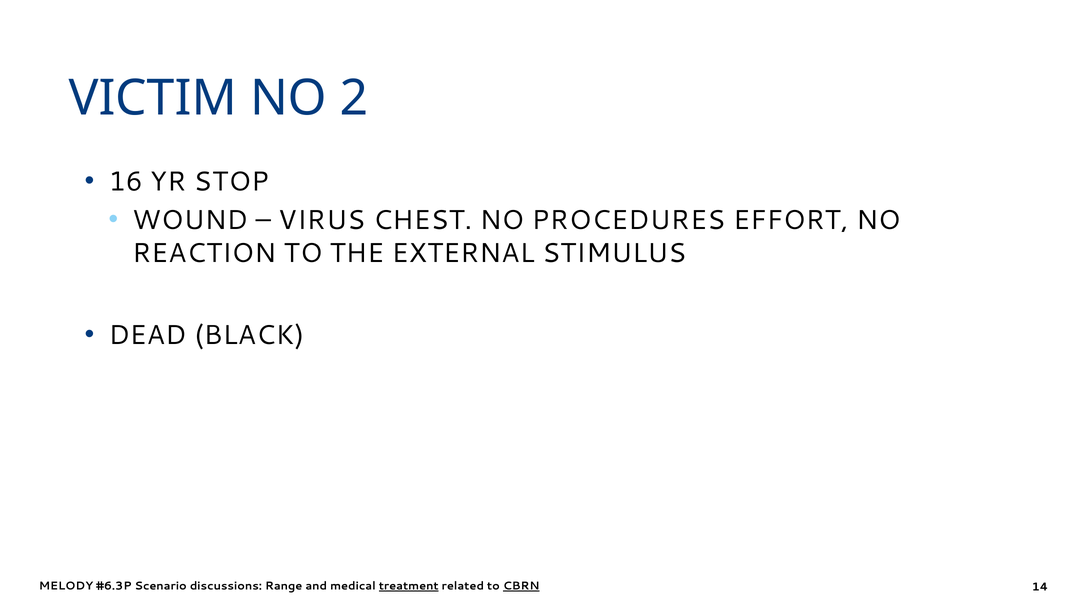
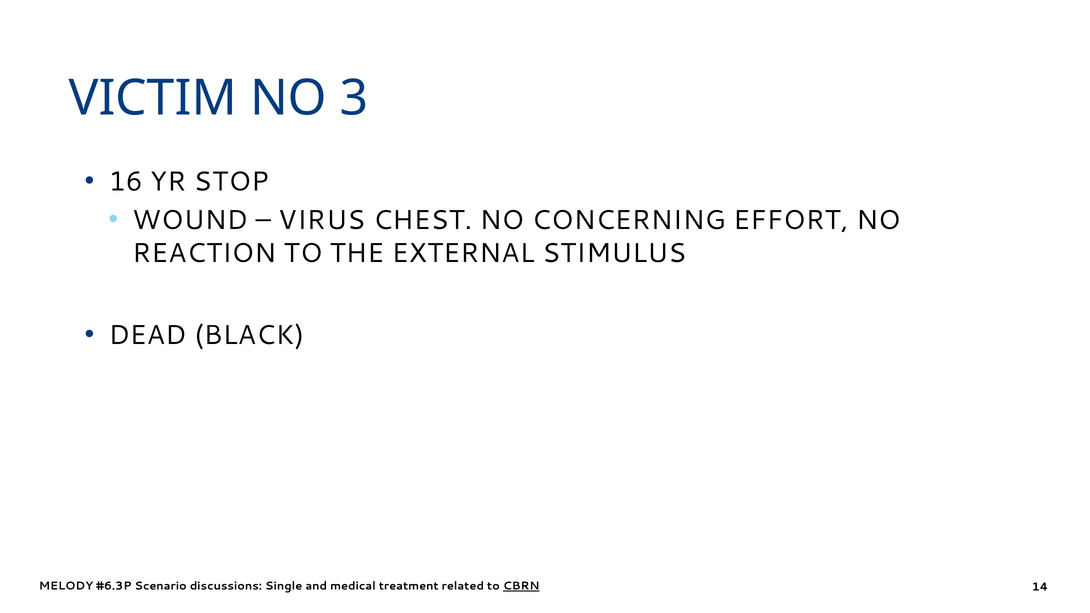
2: 2 -> 3 (354, 98)
PROCEDURES: PROCEDURES -> CONCERNING (629, 220)
Range: Range -> Single (284, 586)
treatment underline: present -> none (409, 586)
